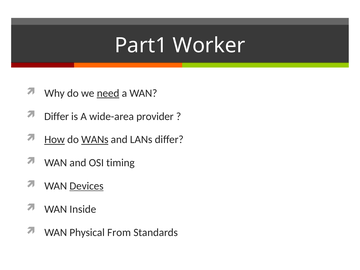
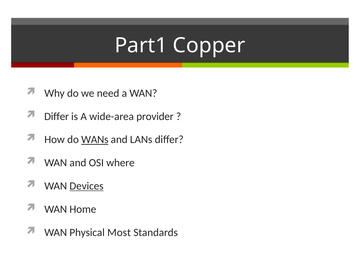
Worker: Worker -> Copper (209, 45)
need underline: present -> none (108, 93)
How underline: present -> none (55, 140)
timing: timing -> where (120, 163)
Inside: Inside -> Home (83, 209)
From: From -> Most (119, 232)
